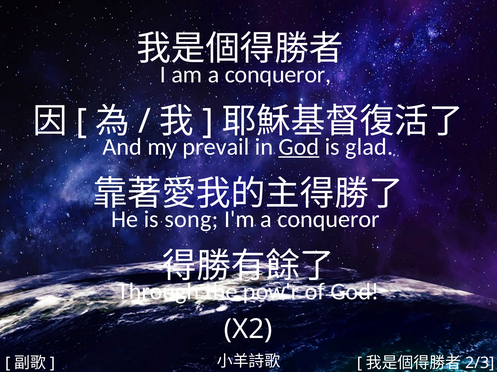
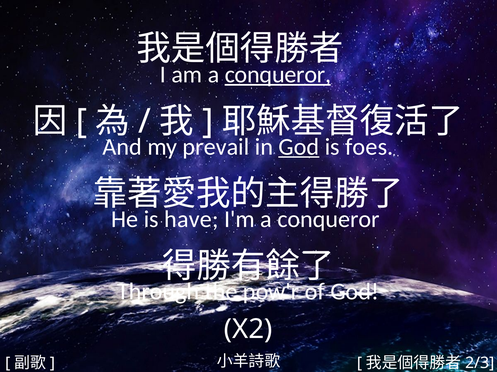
conqueror underline: none -> present (278, 75)
glad: glad -> foes (369, 147)
song: song -> have (191, 220)
